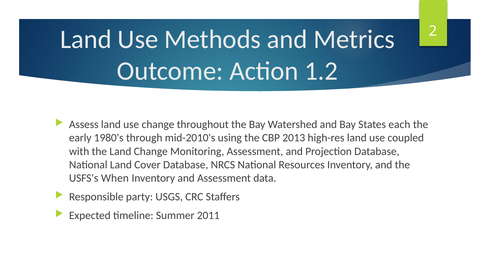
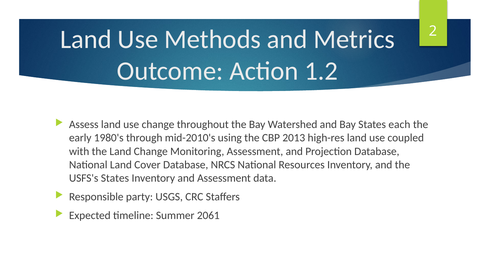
USFS's When: When -> States (115, 178)
2011: 2011 -> 2061 (208, 215)
